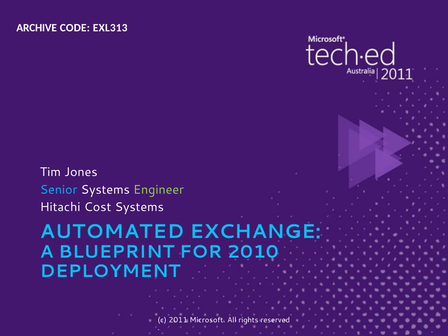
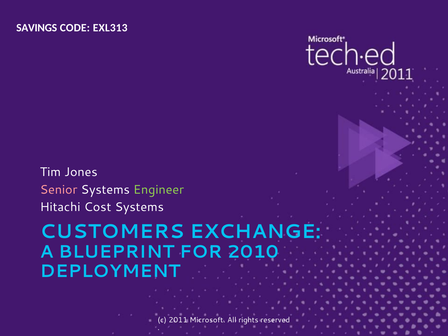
ARCHIVE: ARCHIVE -> SAVINGS (37, 28)
Senior colour: light blue -> pink (59, 190)
AUTOMATED: AUTOMATED -> CUSTOMERS (112, 231)
